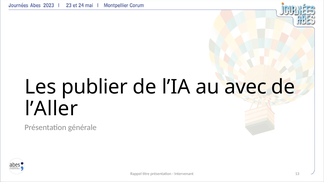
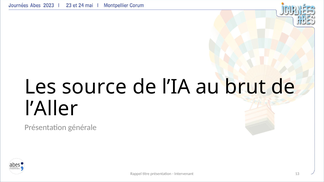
publier: publier -> source (94, 87)
avec: avec -> brut (245, 87)
